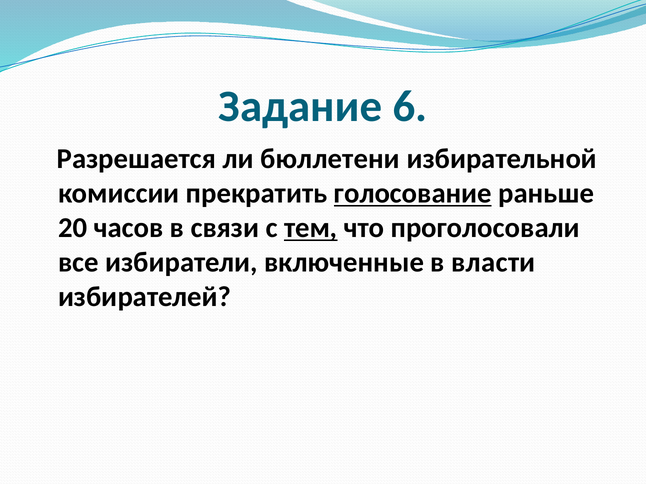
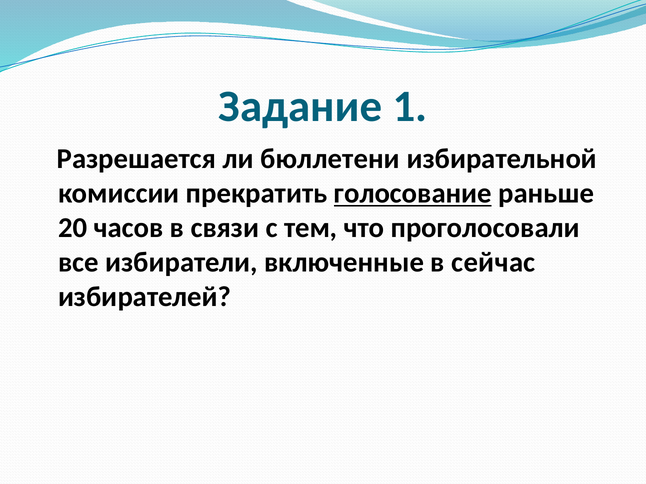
6: 6 -> 1 (410, 107)
тем underline: present -> none (311, 228)
власти: власти -> сейчас (493, 263)
